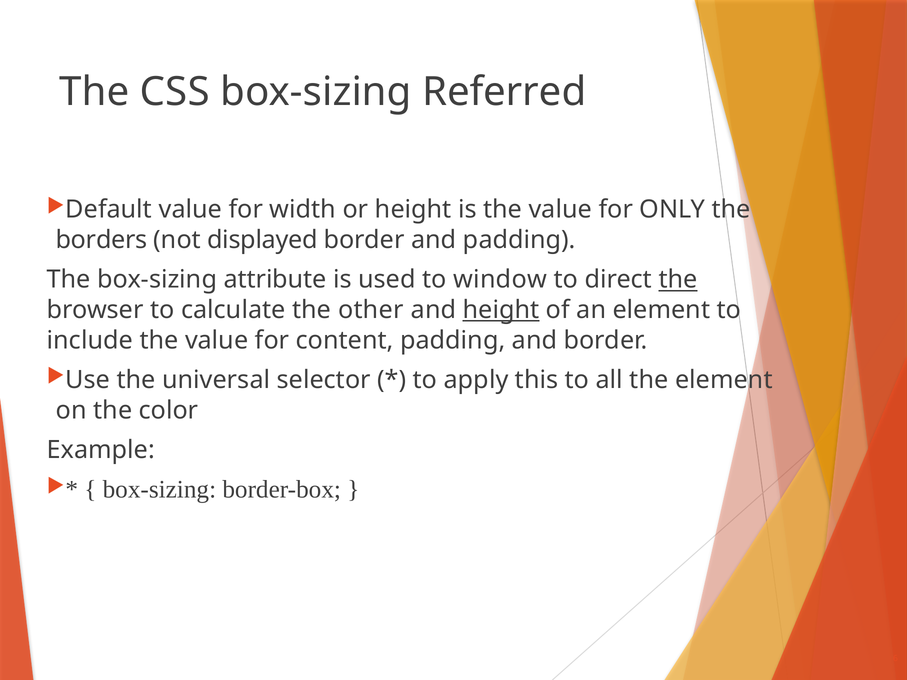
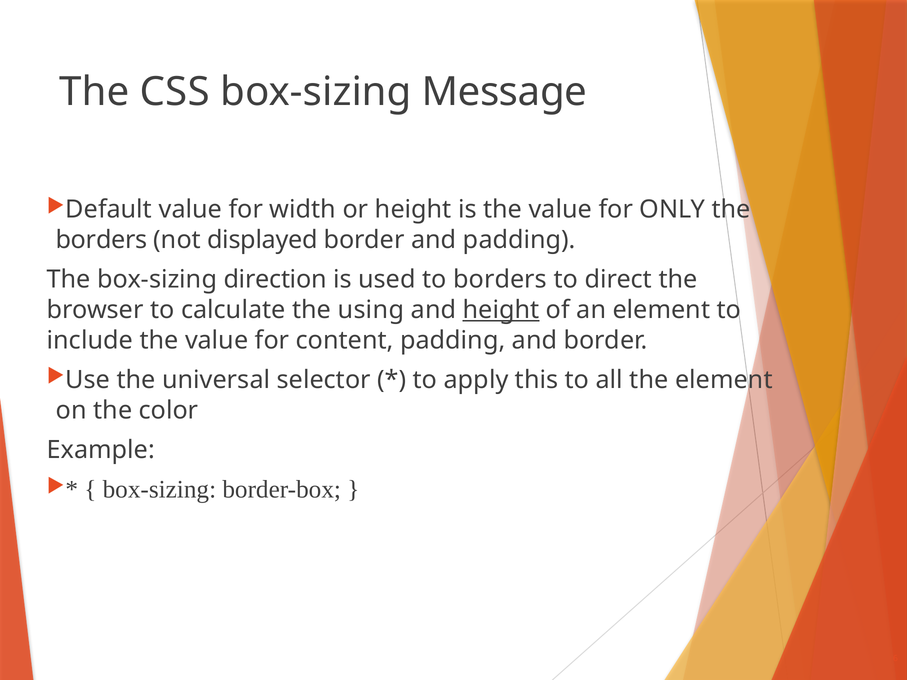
Referred: Referred -> Message (504, 92)
attribute: attribute -> direction (275, 280)
to window: window -> borders (500, 280)
the underline: present -> none (678, 280)
other: other -> using (371, 310)
